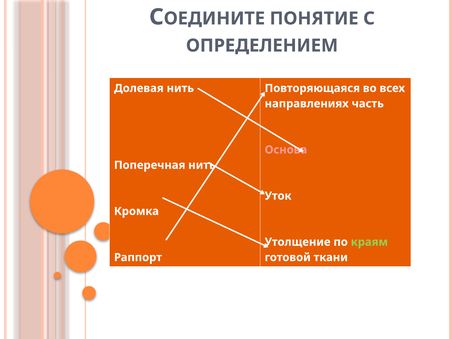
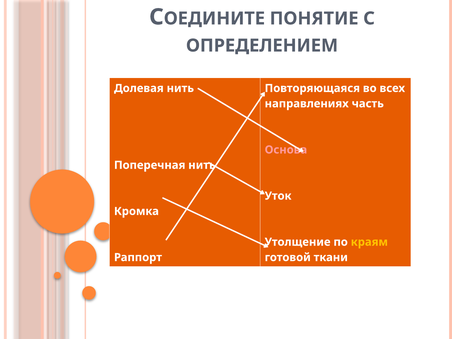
краям colour: light green -> yellow (369, 242)
